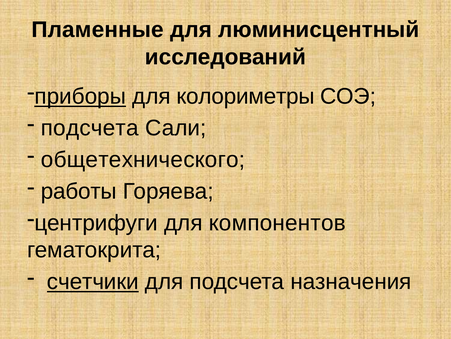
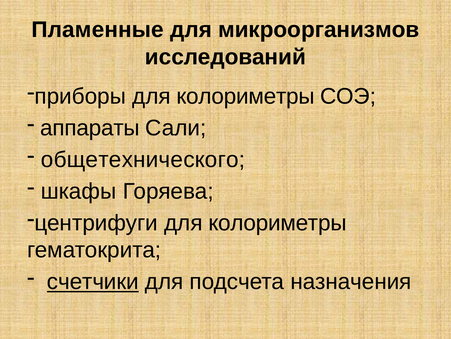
люминисцентный: люминисцентный -> микроорганизмов (319, 30)
приборы underline: present -> none (80, 96)
подсчета: подсчета -> аппараты (90, 128)
работы: работы -> шкафы (79, 191)
центрифуги для компонентов: компонентов -> колориметры (278, 223)
